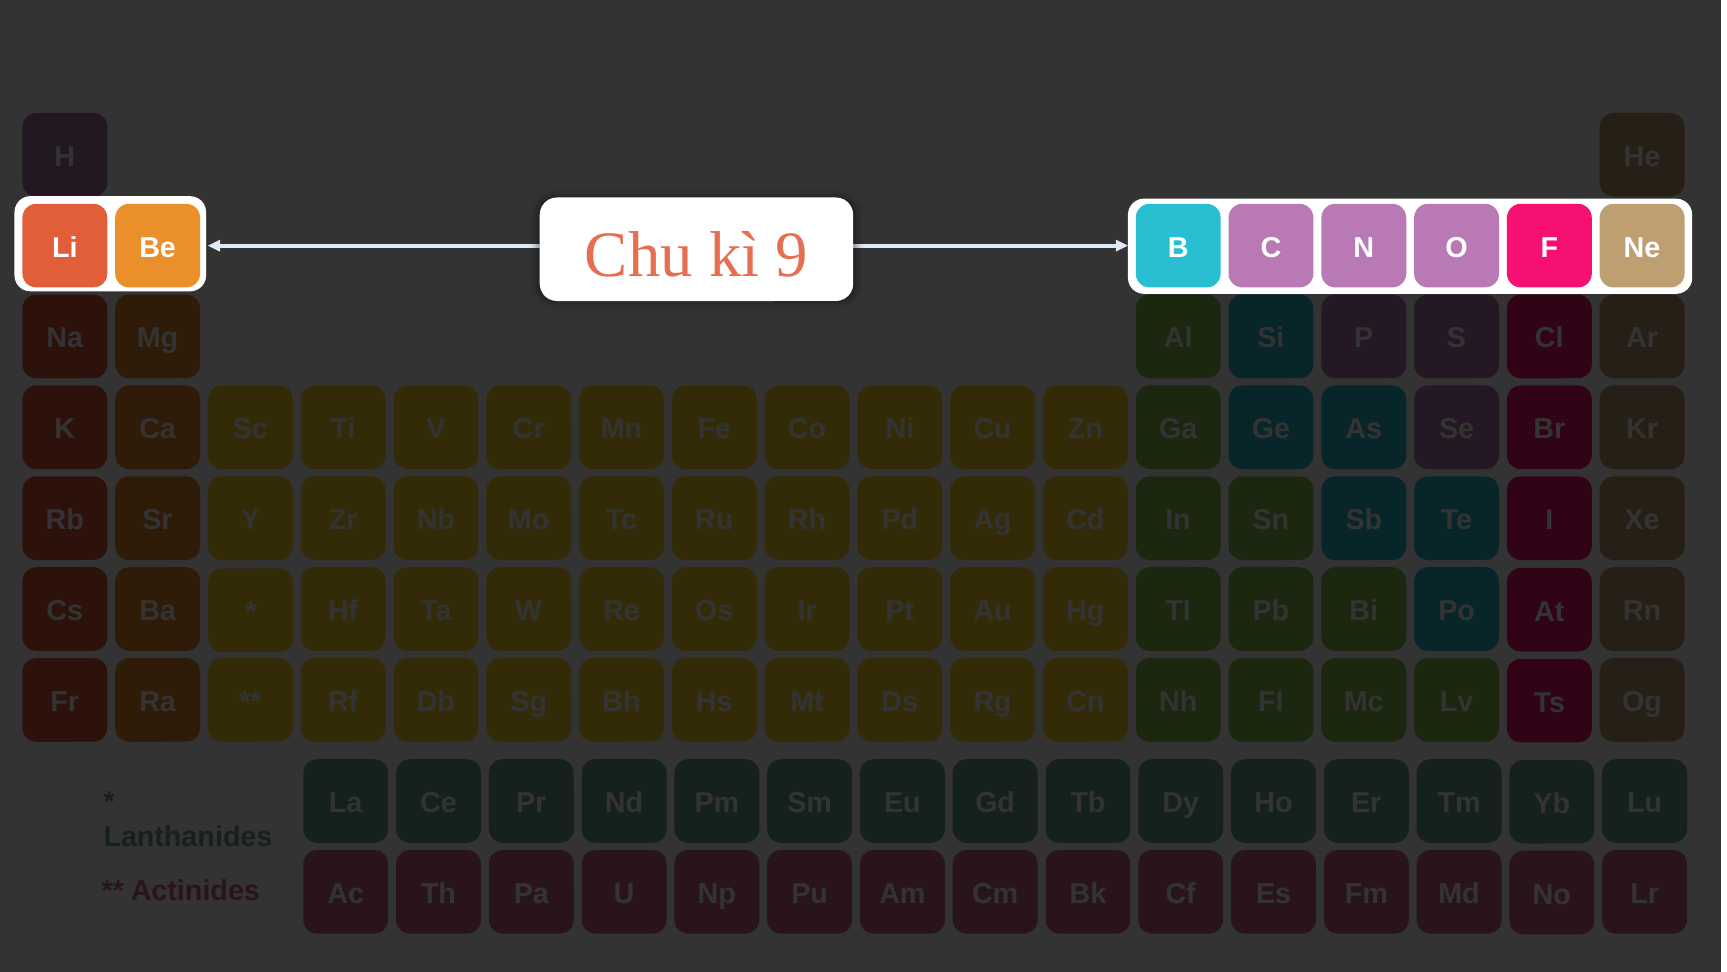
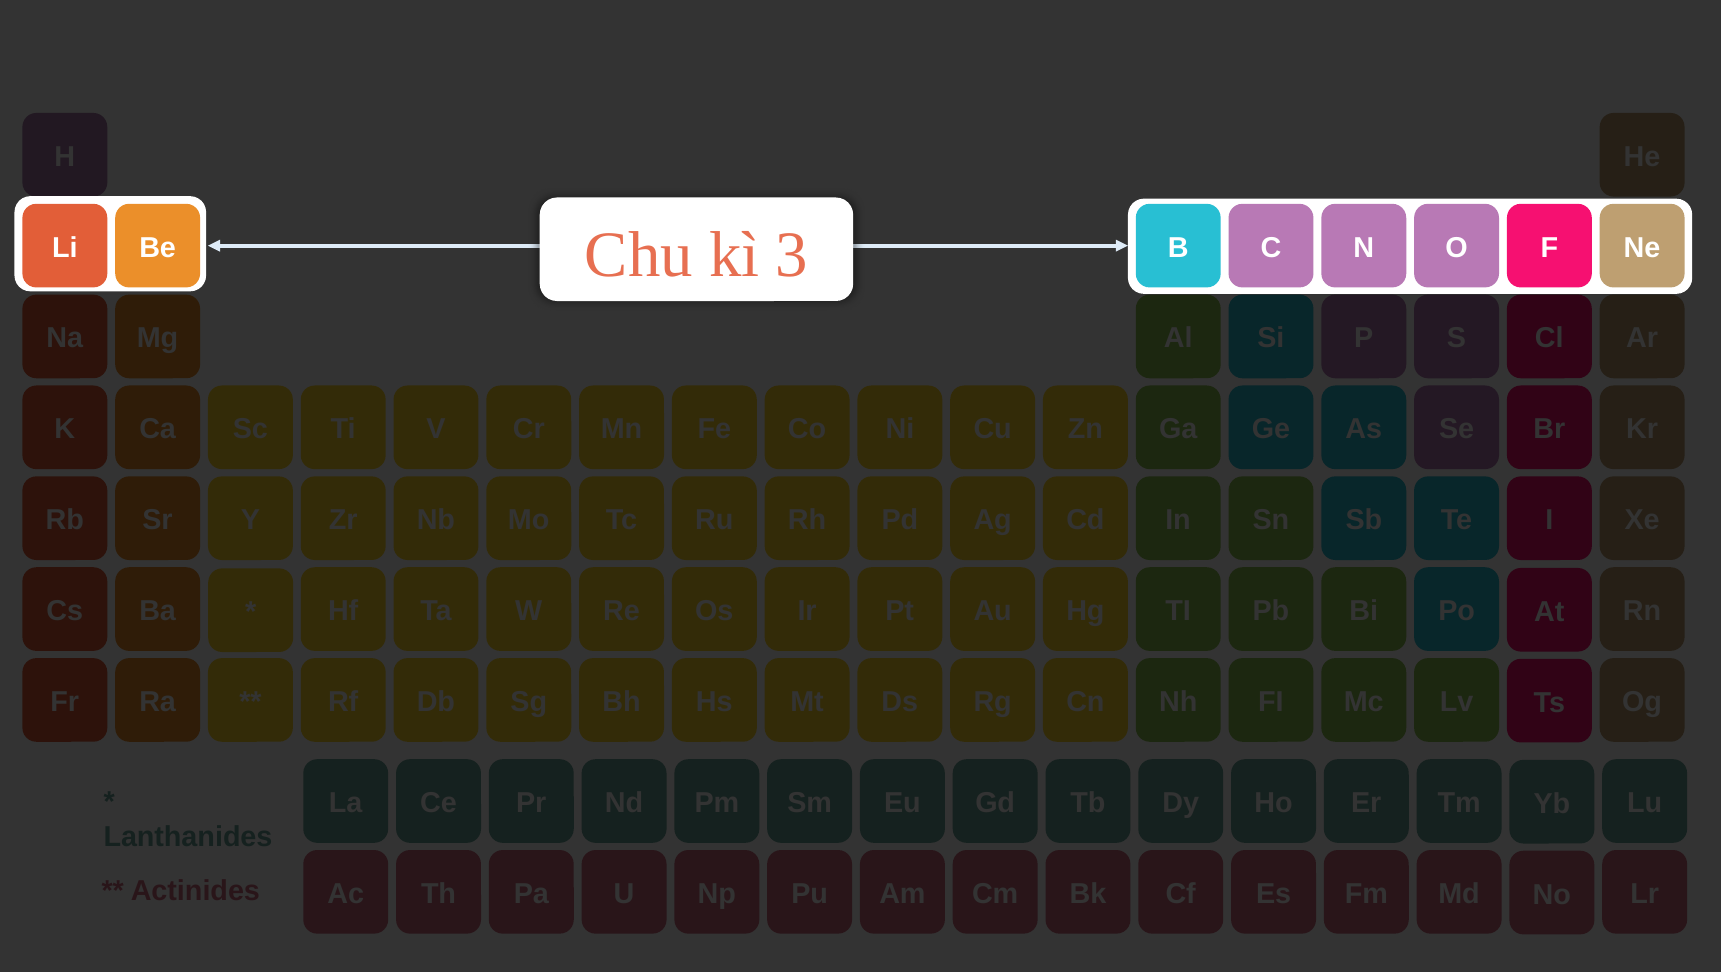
9: 9 -> 3 (792, 255)
